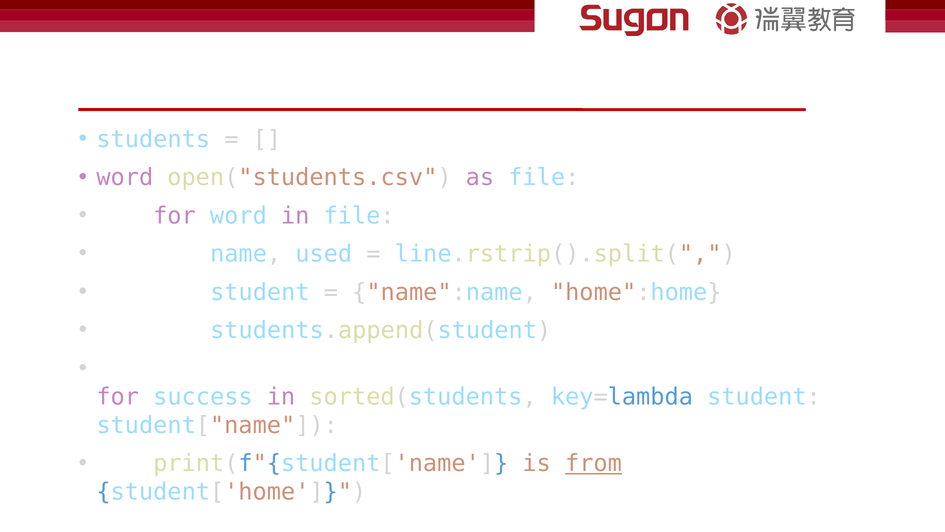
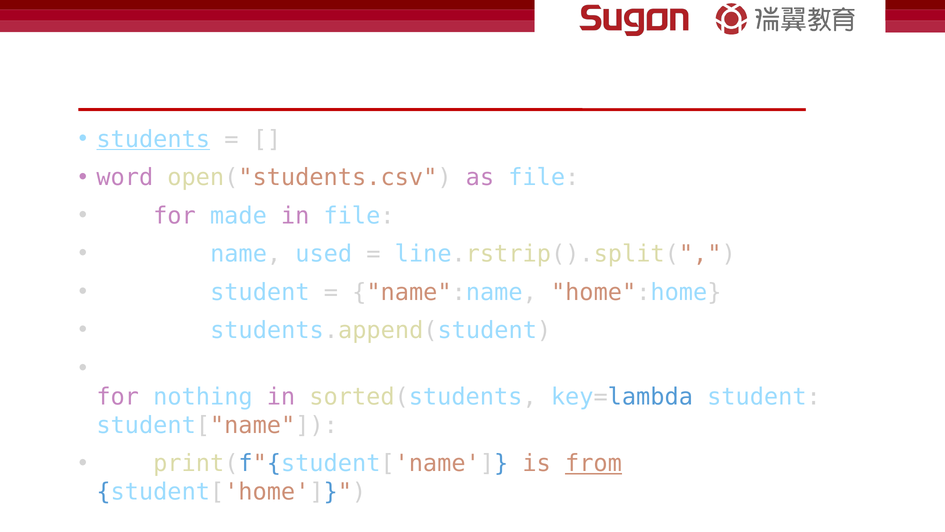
students underline: none -> present (153, 139)
for word: word -> made (238, 216)
success: success -> nothing (203, 397)
